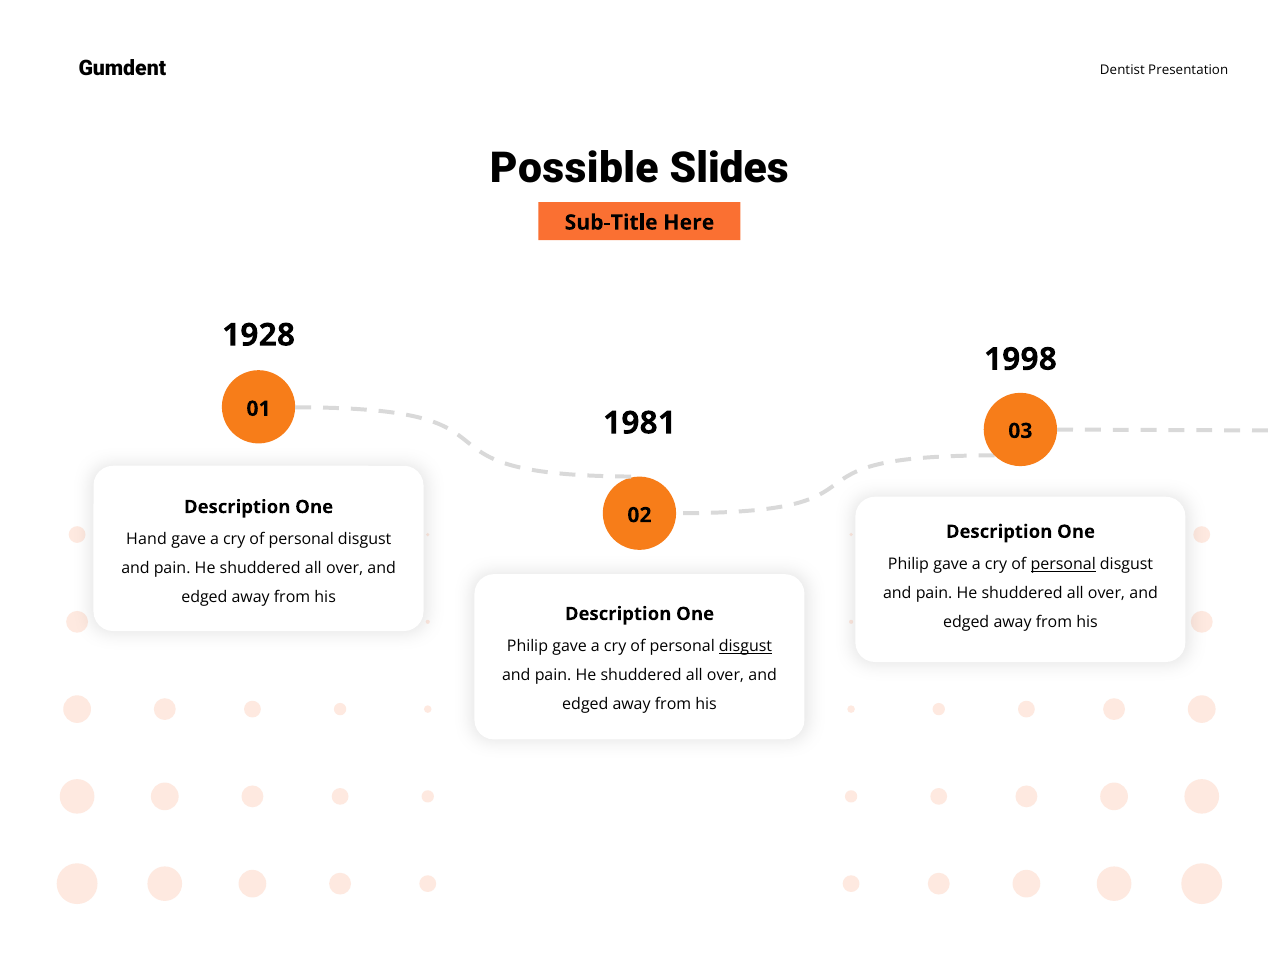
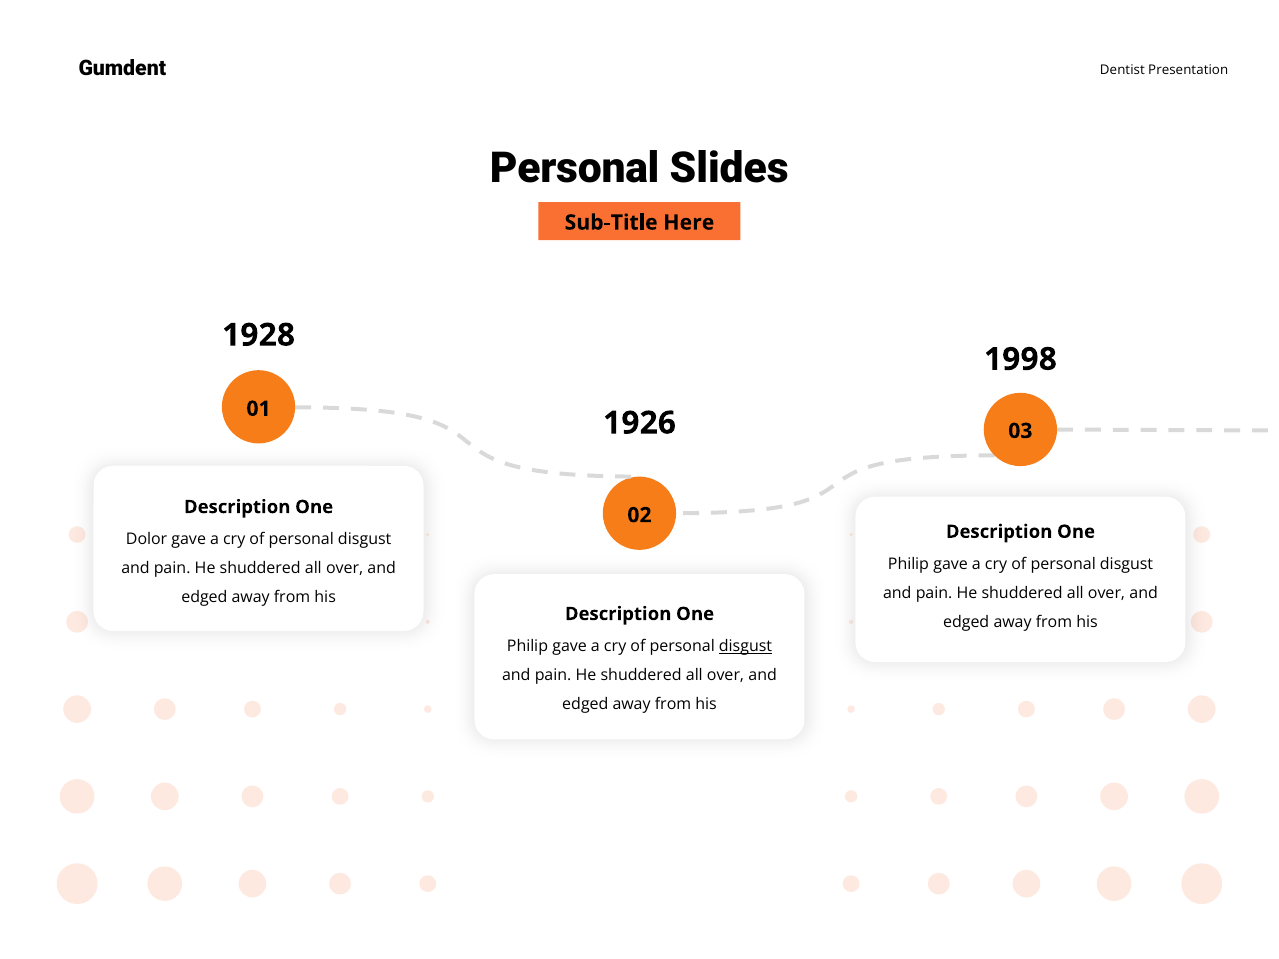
Possible: Possible -> Personal (575, 169)
1981: 1981 -> 1926 (640, 423)
Hand: Hand -> Dolor (147, 540)
personal underline: present -> none (1063, 565)
